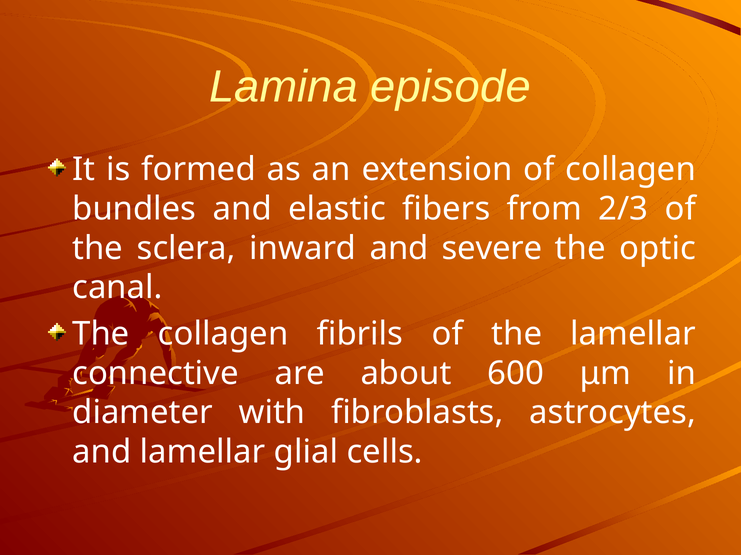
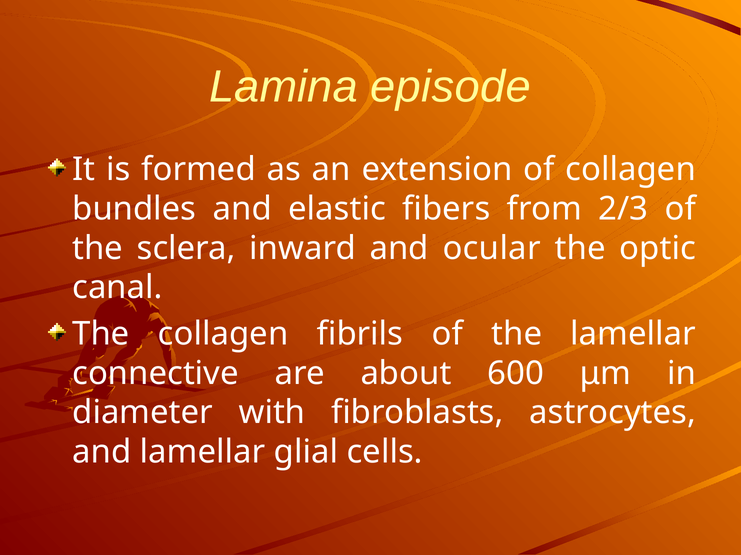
severe: severe -> ocular (492, 248)
